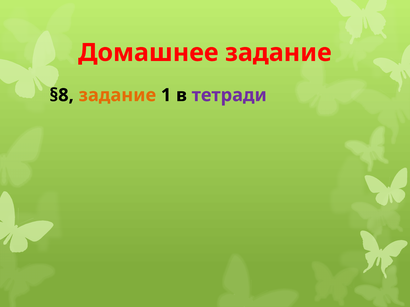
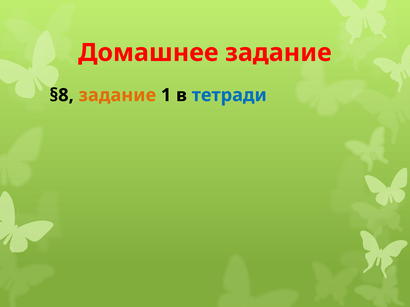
тетради colour: purple -> blue (229, 95)
